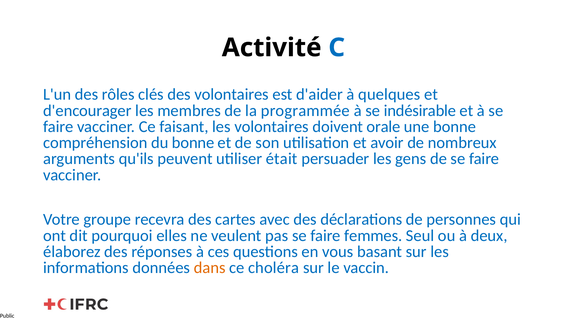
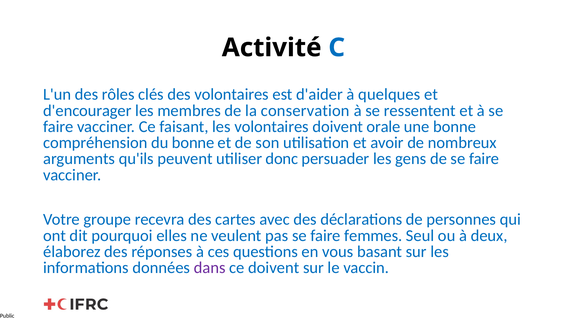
programmée: programmée -> conservation (305, 111)
indésirable: indésirable -> ressentent (420, 111)
était: était -> donc (282, 159)
dans colour: orange -> purple (210, 268)
ce choléra: choléra -> doivent (274, 268)
